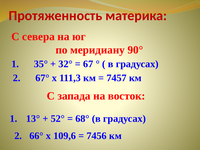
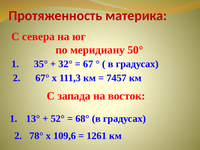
90°: 90° -> 50° (135, 50)
66°: 66° -> 78° (36, 136)
7456: 7456 -> 1261 (97, 136)
